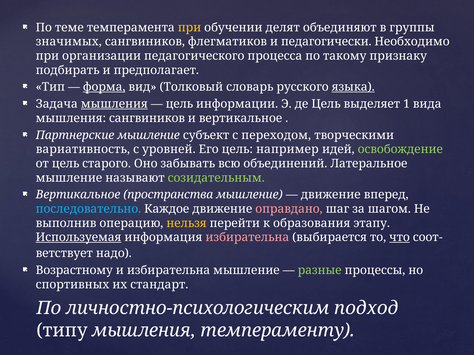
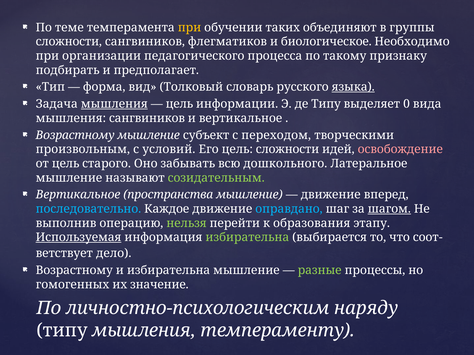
делят: делят -> таких (283, 28)
значимых: значимых -> сложности (69, 42)
педагогически: педагогически -> биологическое (326, 42)
форма underline: present -> none (104, 87)
де Цель: Цель -> Типу (326, 104)
1: 1 -> 0 (407, 104)
Партнерские: Партнерские -> Возрастному (75, 135)
вариативность: вариативность -> произвольным (83, 150)
уровней: уровней -> условий (169, 150)
цель например: например -> сложности (287, 150)
освобождение colour: light green -> pink (400, 150)
объединений: объединений -> дошкольного (285, 164)
оправдано colour: pink -> light blue (289, 209)
шагом underline: none -> present (389, 209)
нельзя colour: yellow -> light green (186, 223)
избирательна colour: pink -> light green (247, 238)
что underline: present -> none (399, 238)
надо: надо -> дело (114, 254)
спортивных: спортивных -> гомогенных (73, 285)
стандарт: стандарт -> значение (159, 285)
подход: подход -> наряду (366, 309)
